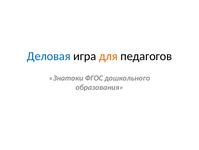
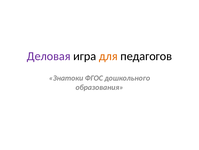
Деловая colour: blue -> purple (49, 56)
